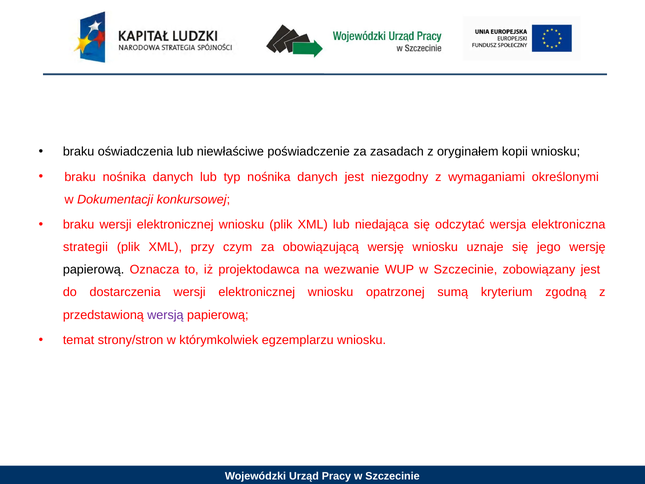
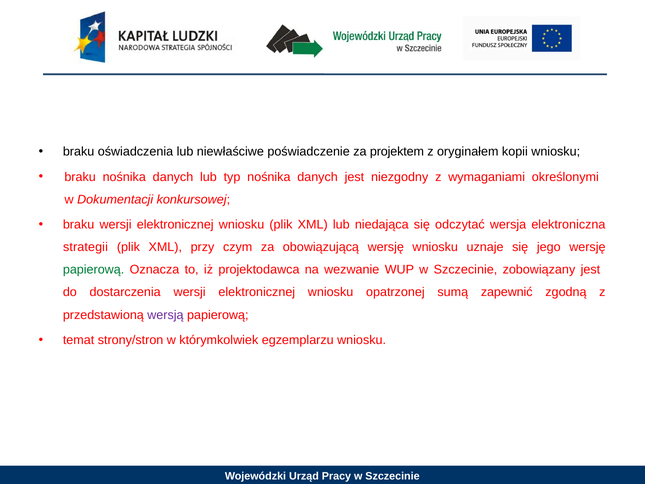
zasadach: zasadach -> projektem (397, 152)
papierową colour: black -> green (94, 270)
kryterium: kryterium -> zapewnić (507, 292)
